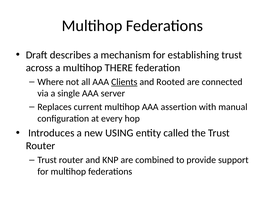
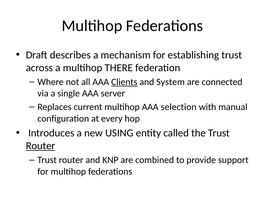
Rooted: Rooted -> System (171, 82)
assertion: assertion -> selection (179, 107)
Router underline: none -> present (41, 146)
